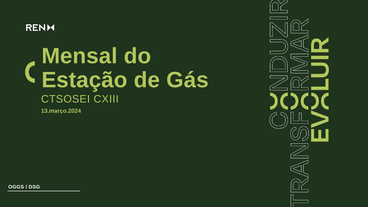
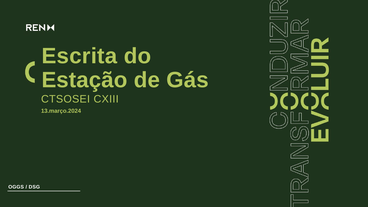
Mensal: Mensal -> Escrita (79, 56)
